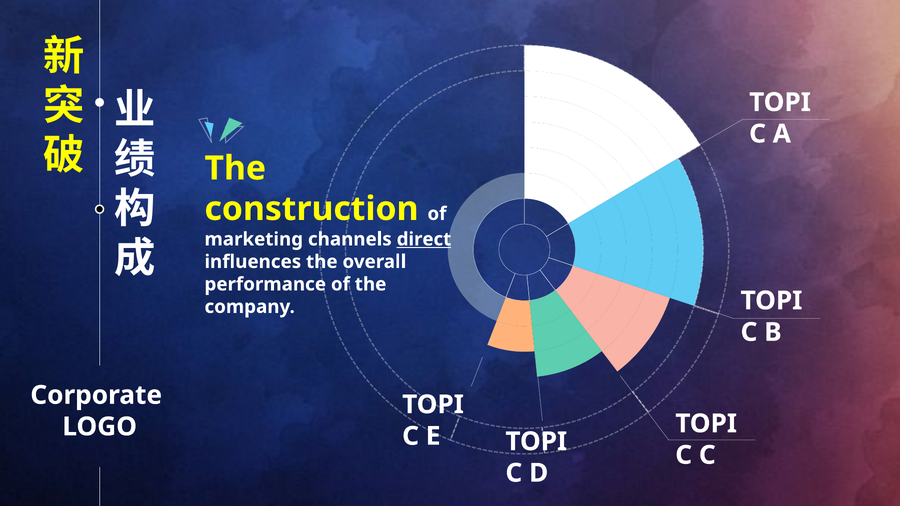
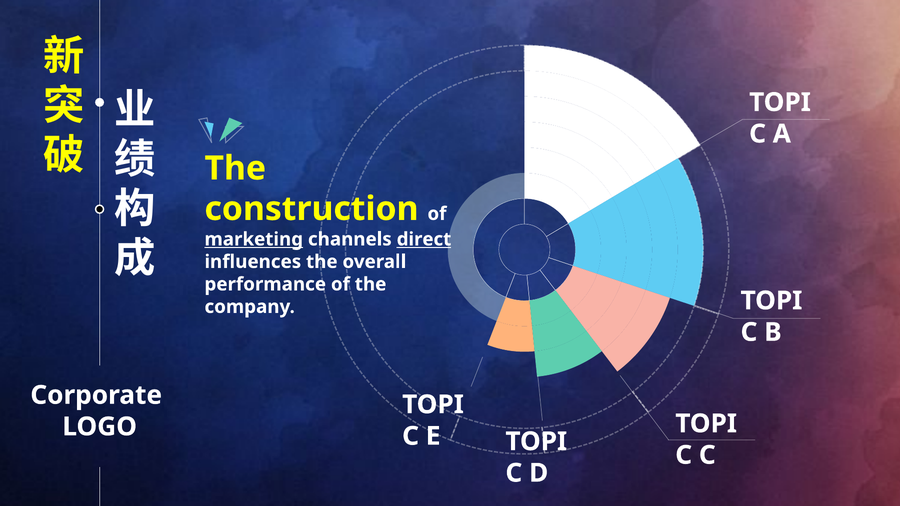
marketing underline: none -> present (254, 239)
